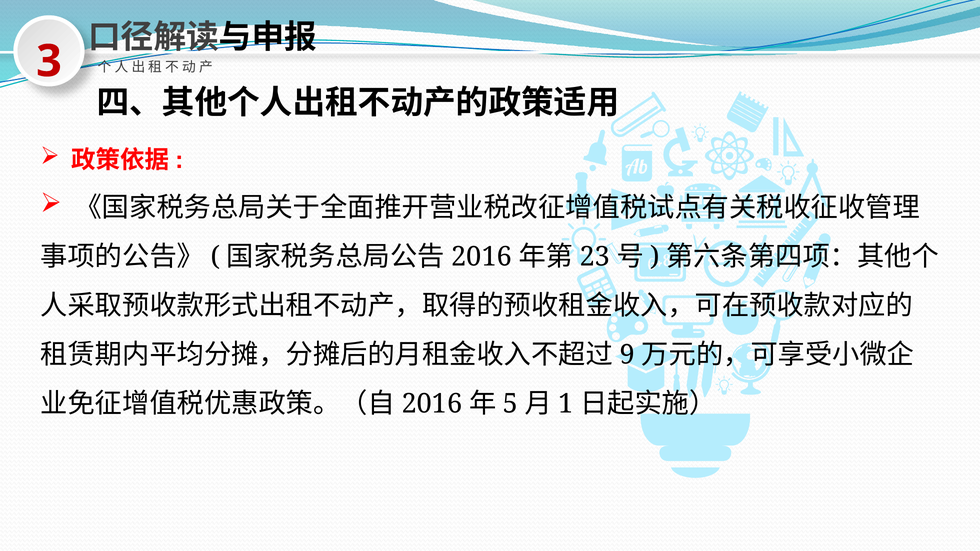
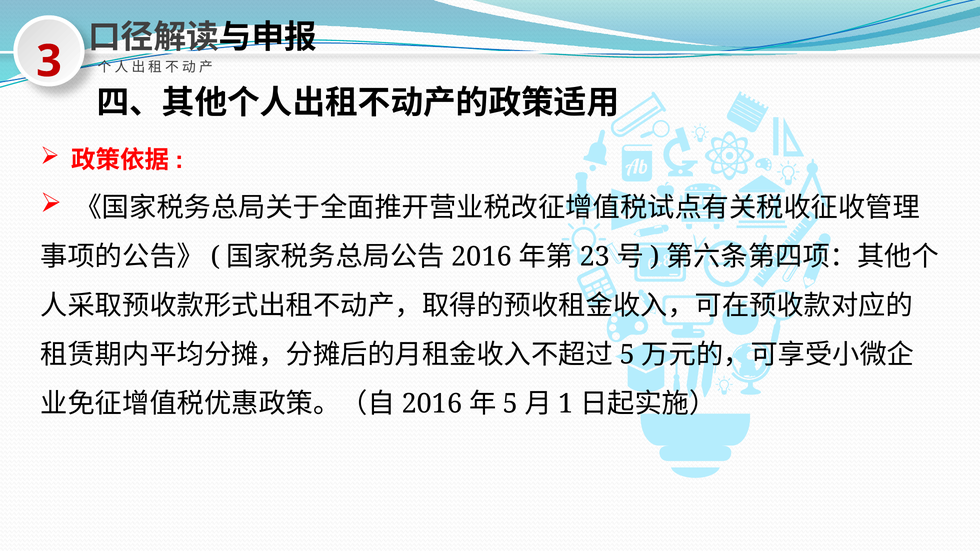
9: 9 -> 5 (627, 355)
